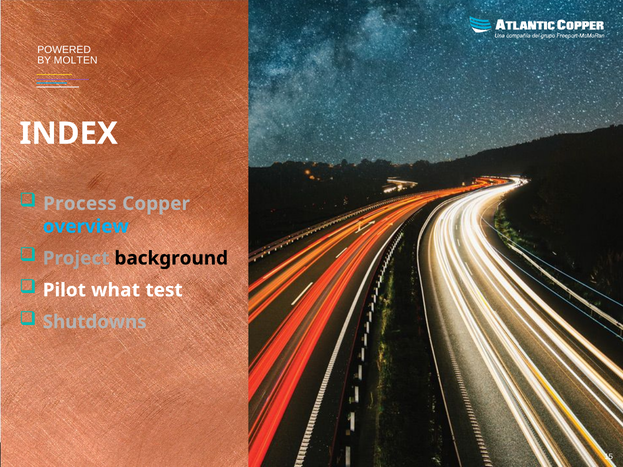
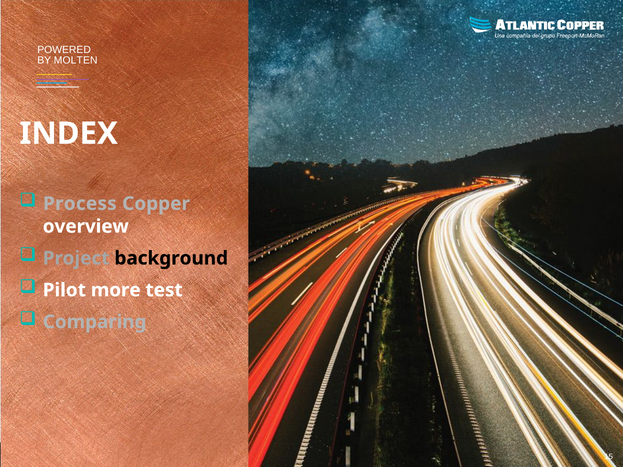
overview colour: light blue -> white (86, 227)
what: what -> more (116, 290)
Shutdowns: Shutdowns -> Comparing (95, 322)
